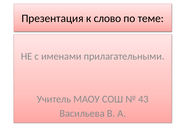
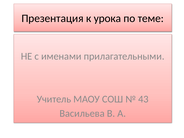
слово: слово -> урока (107, 18)
